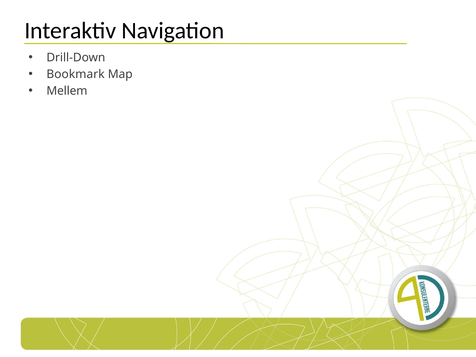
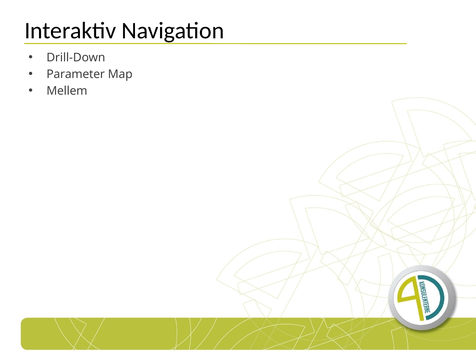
Bookmark: Bookmark -> Parameter (76, 74)
